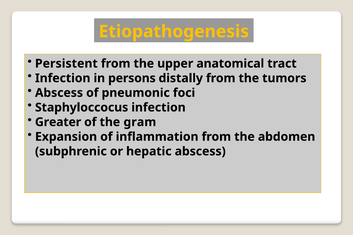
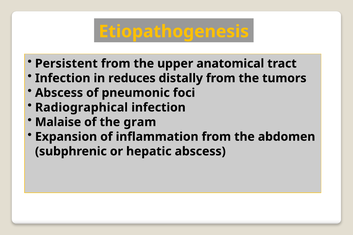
persons: persons -> reduces (132, 78)
Staphyloccocus: Staphyloccocus -> Radiographical (82, 108)
Greater: Greater -> Malaise (58, 122)
